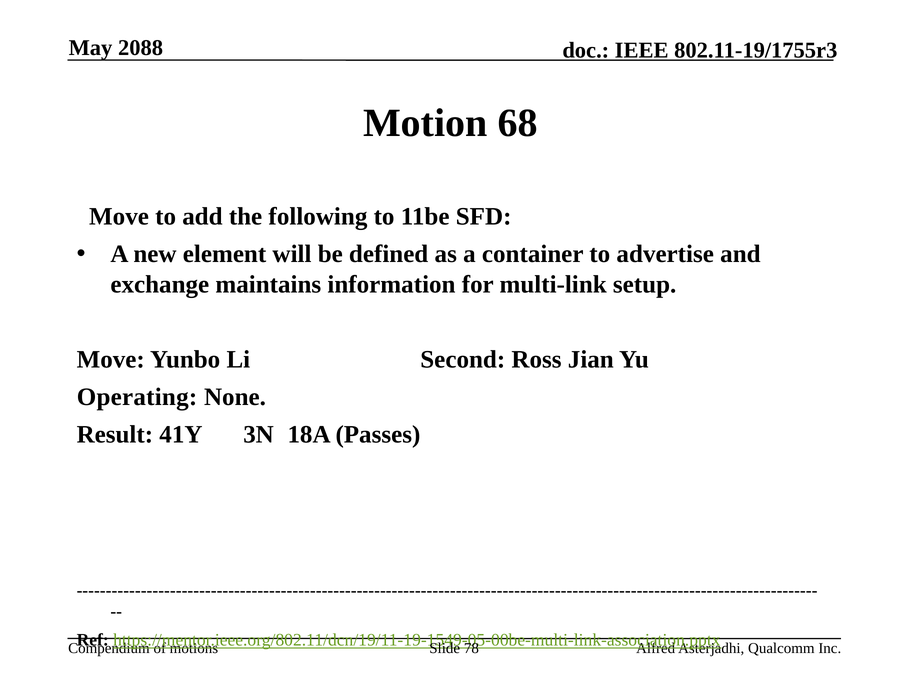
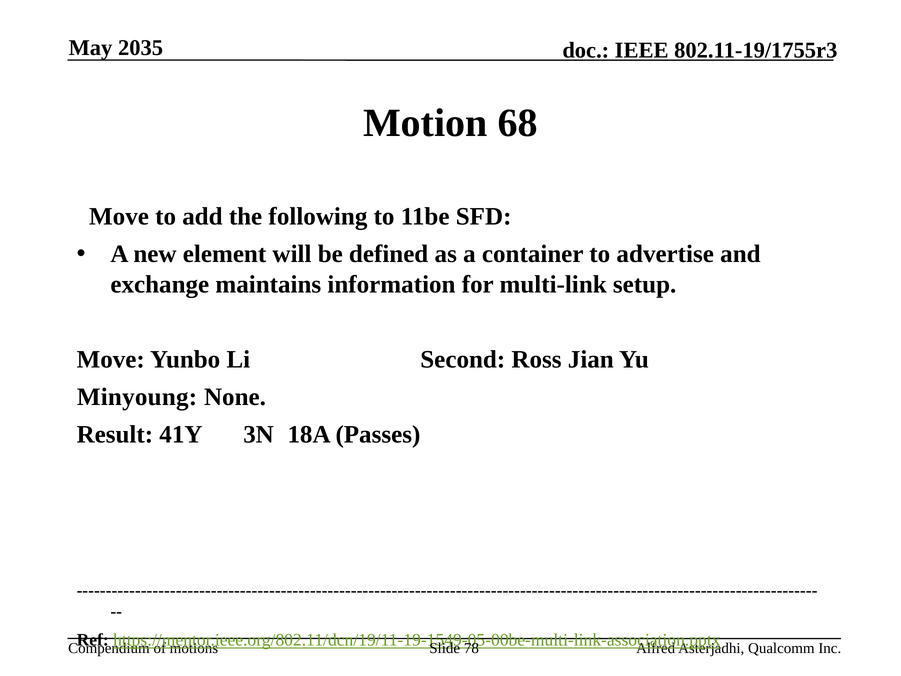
2088: 2088 -> 2035 (141, 48)
Operating: Operating -> Minyoung (137, 397)
